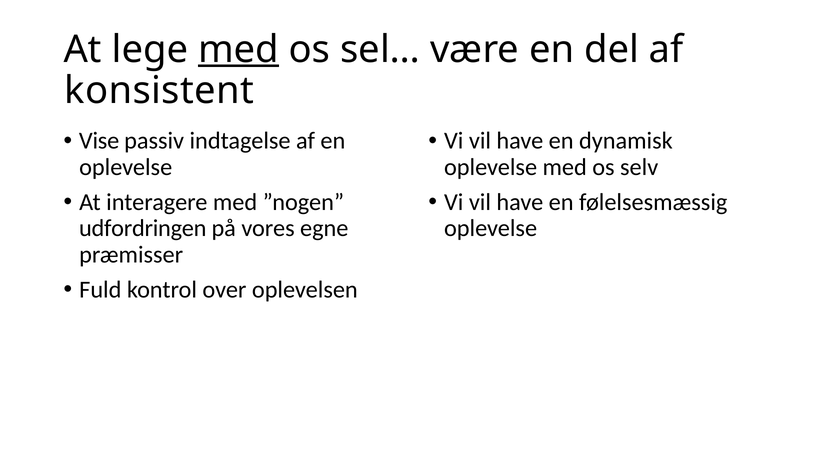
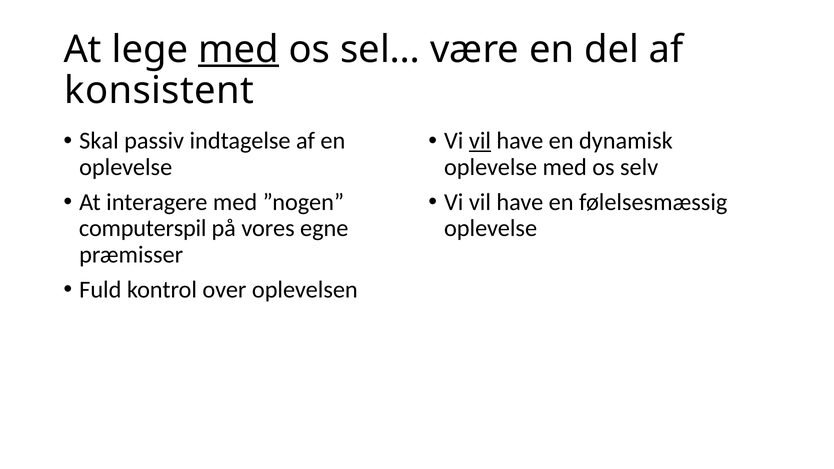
Vise: Vise -> Skal (99, 141)
vil underline: none -> present (480, 141)
udfordringen: udfordringen -> computerspil (143, 229)
